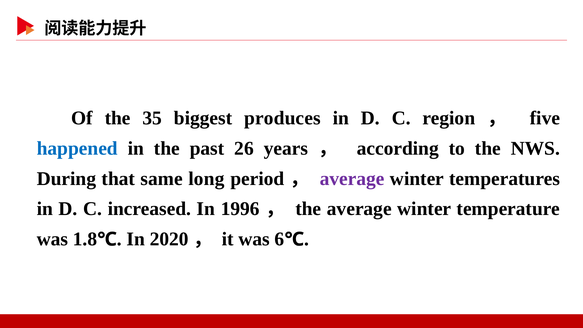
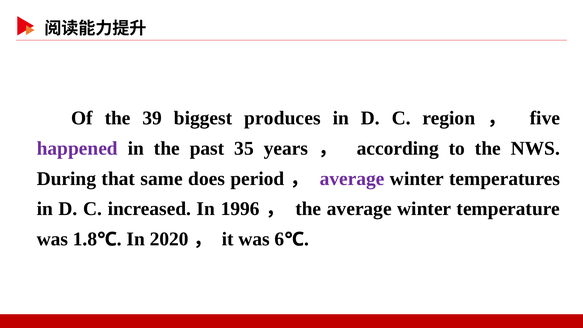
35: 35 -> 39 (152, 118)
happened colour: blue -> purple (77, 148)
26: 26 -> 35 (244, 148)
long: long -> does (207, 179)
